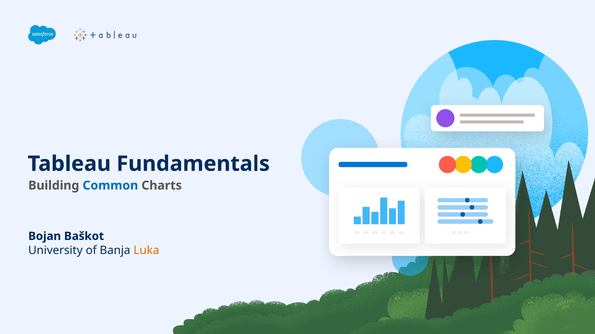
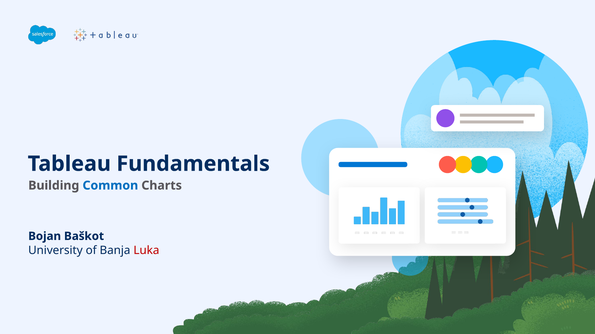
Luka colour: orange -> red (146, 251)
